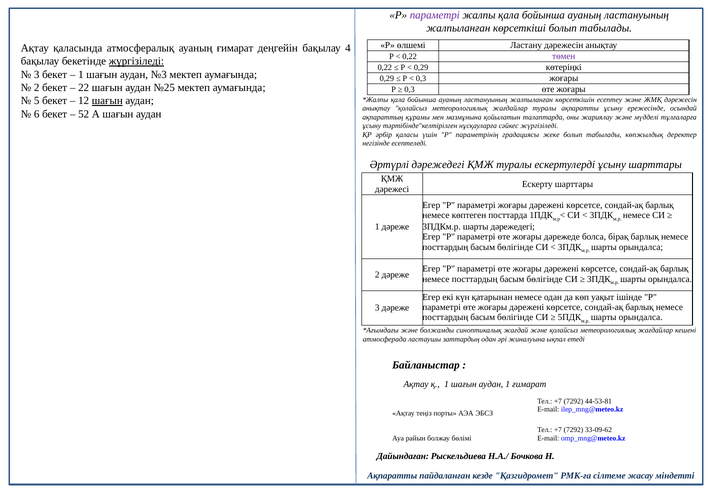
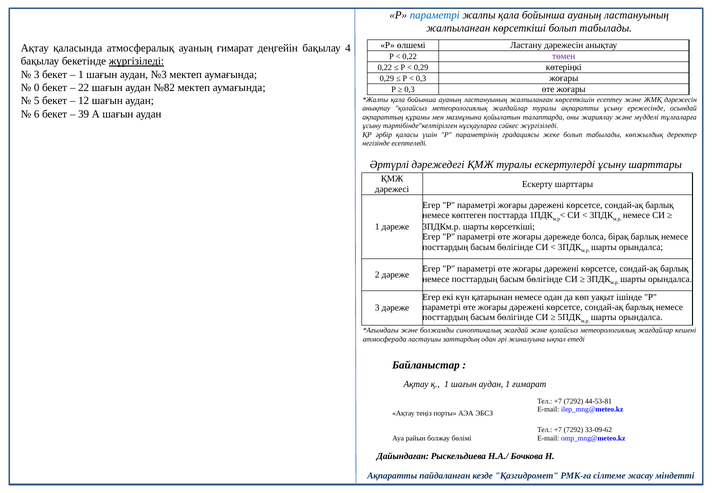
параметрі colour: purple -> blue (435, 15)
2: 2 -> 0 (37, 88)
№25: №25 -> №82 (164, 88)
шағын underline: present -> none (107, 101)
52: 52 -> 39 (84, 114)
шарты дәрежедегі: дәрежедегі -> көрсеткіші (513, 227)
